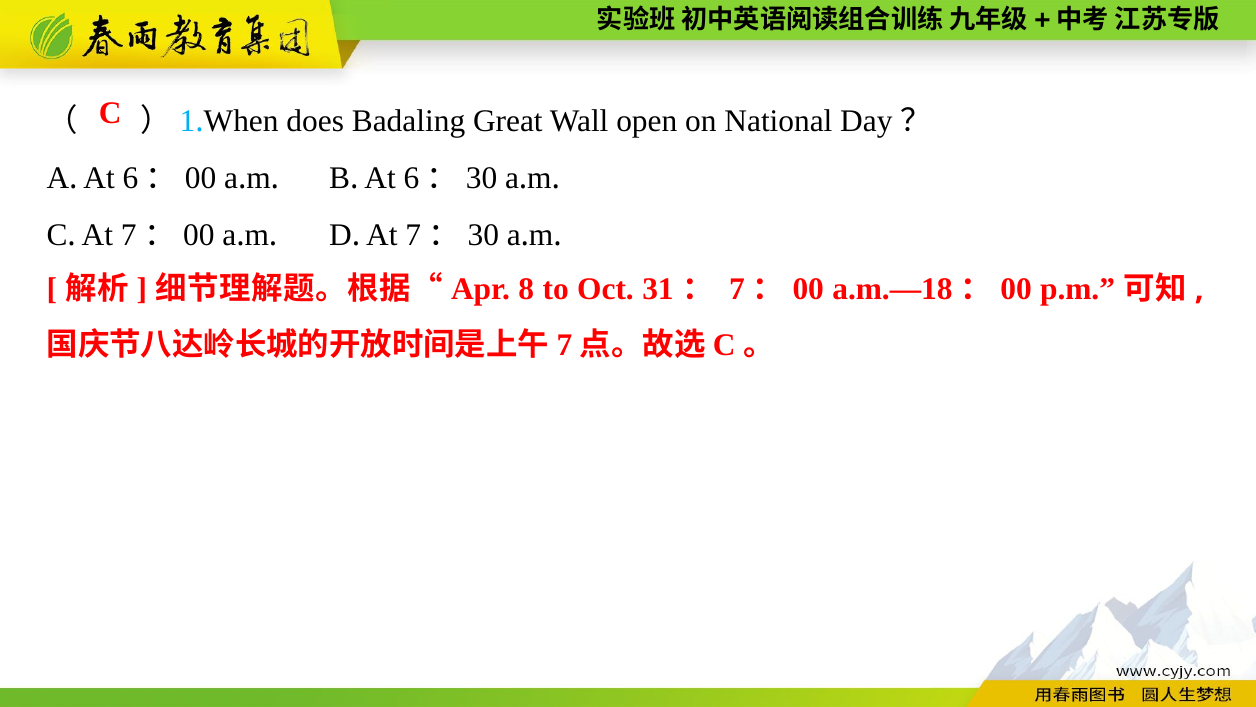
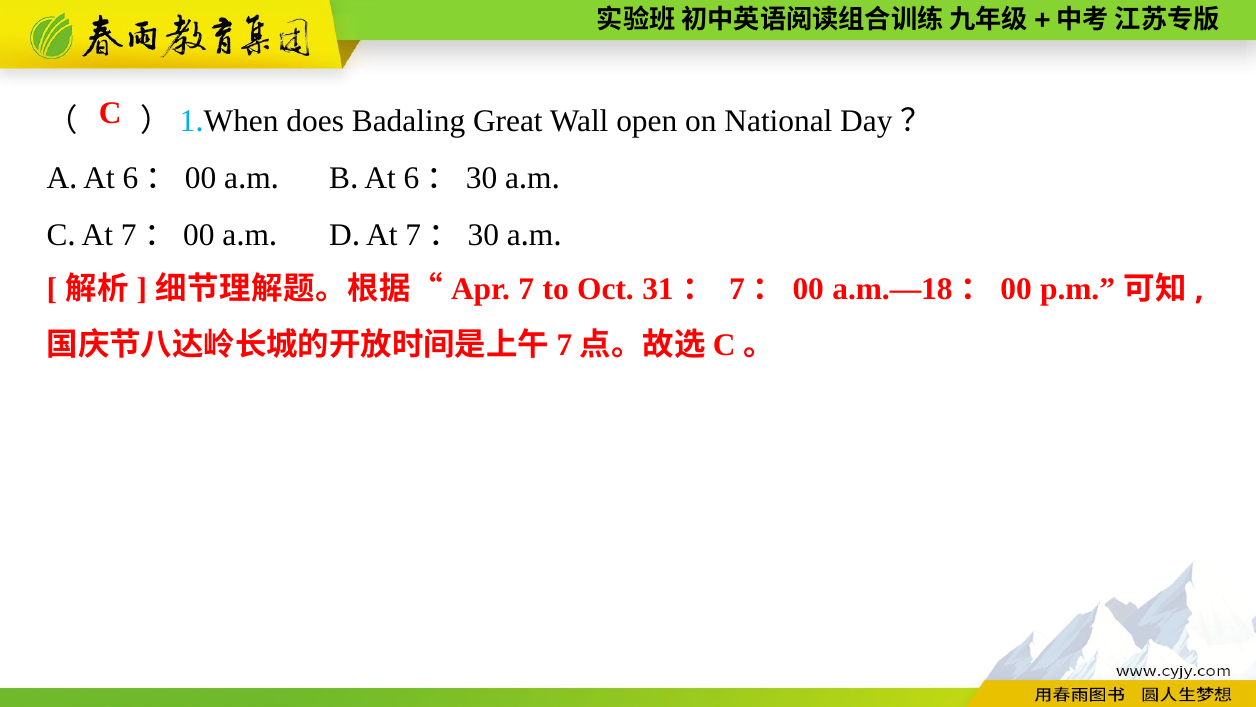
8: 8 -> 7 (526, 289)
